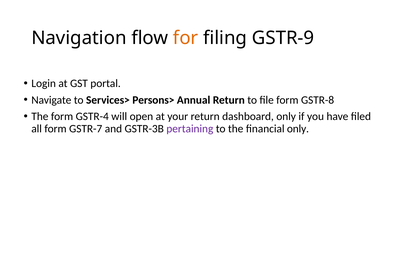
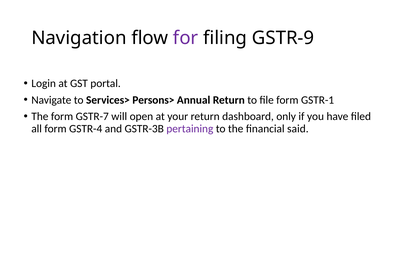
for colour: orange -> purple (186, 38)
GSTR-8: GSTR-8 -> GSTR-1 (318, 100)
GSTR-4: GSTR-4 -> GSTR-7 (92, 116)
GSTR-7: GSTR-7 -> GSTR-4 (86, 128)
financial only: only -> said (298, 128)
